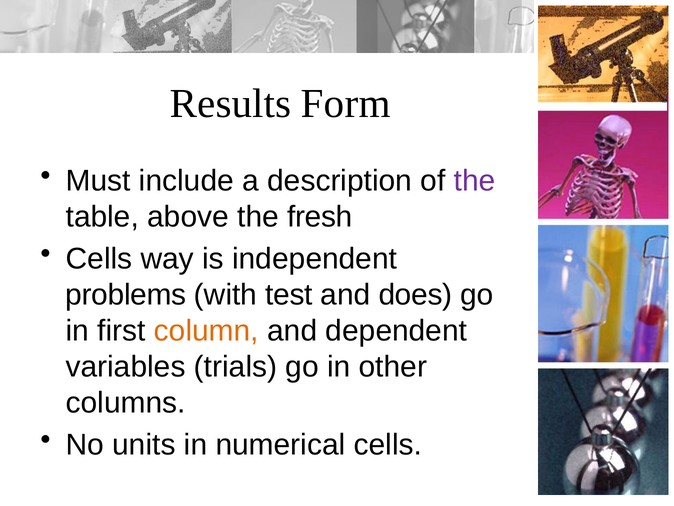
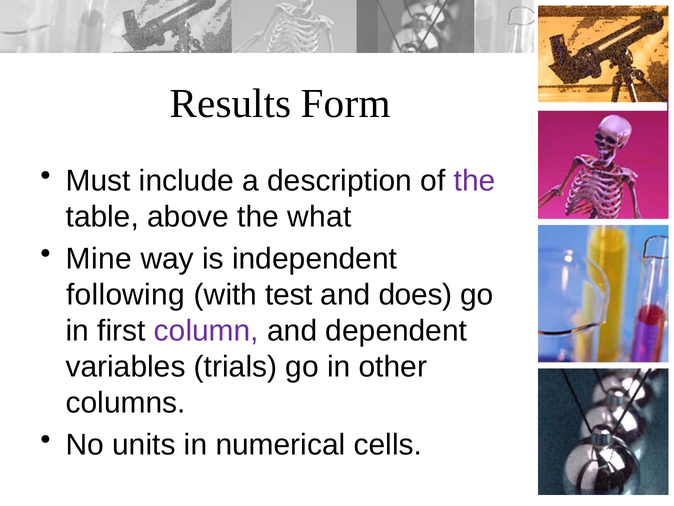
fresh: fresh -> what (320, 217)
Cells: Cells -> Mine (99, 259)
problems: problems -> following (126, 295)
column colour: orange -> purple (206, 331)
